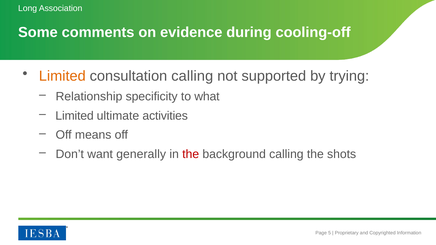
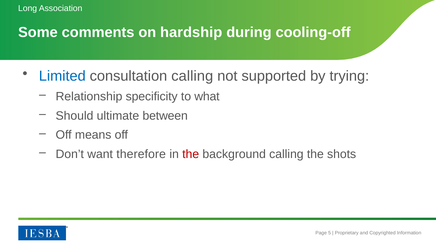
evidence: evidence -> hardship (191, 33)
Limited colour: orange -> blue (62, 76)
Limited: Limited -> Should (75, 116)
activities: activities -> between (165, 116)
generally: generally -> therefore (141, 154)
